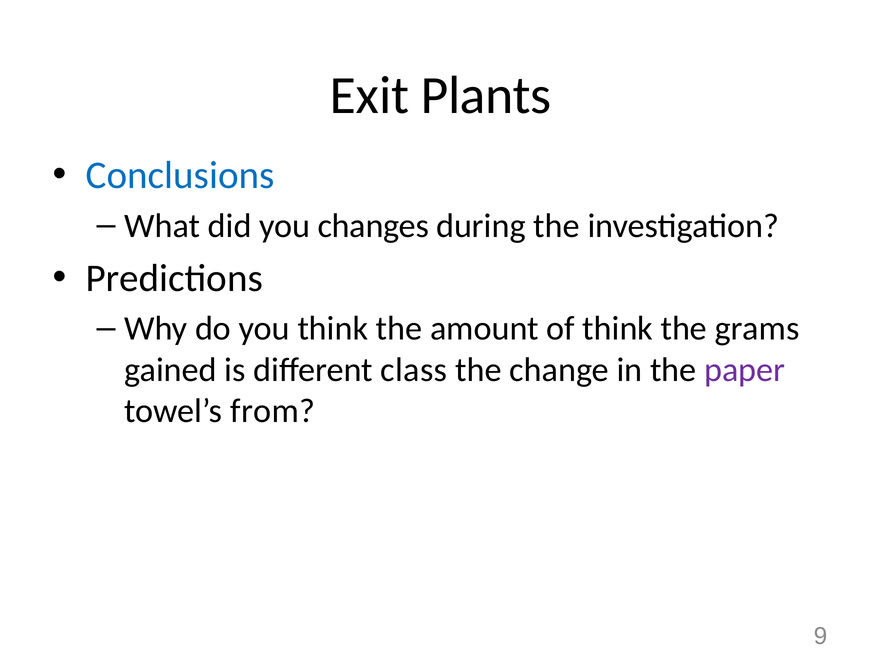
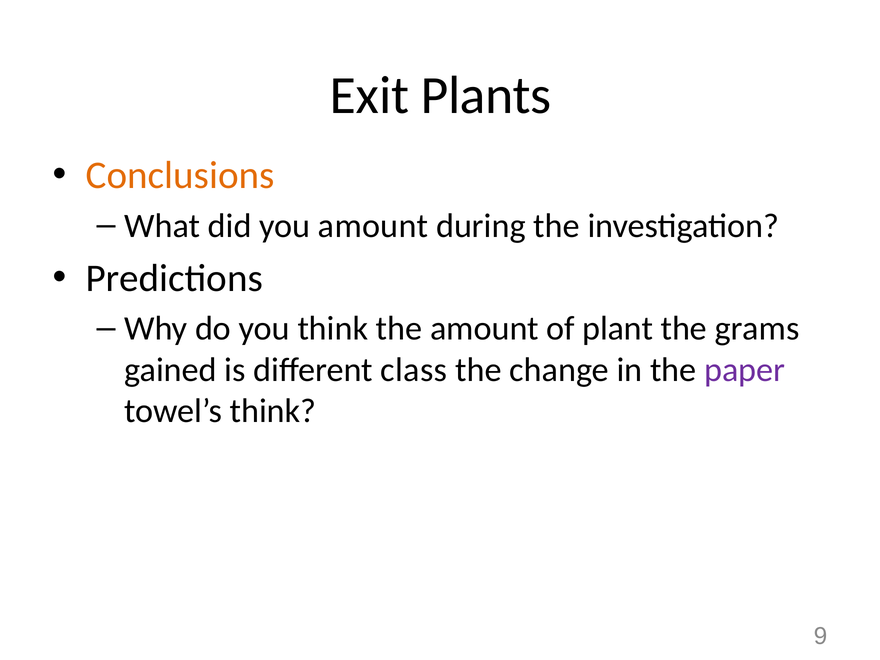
Conclusions colour: blue -> orange (180, 175)
you changes: changes -> amount (373, 226)
of think: think -> plant (618, 329)
towel’s from: from -> think (273, 411)
